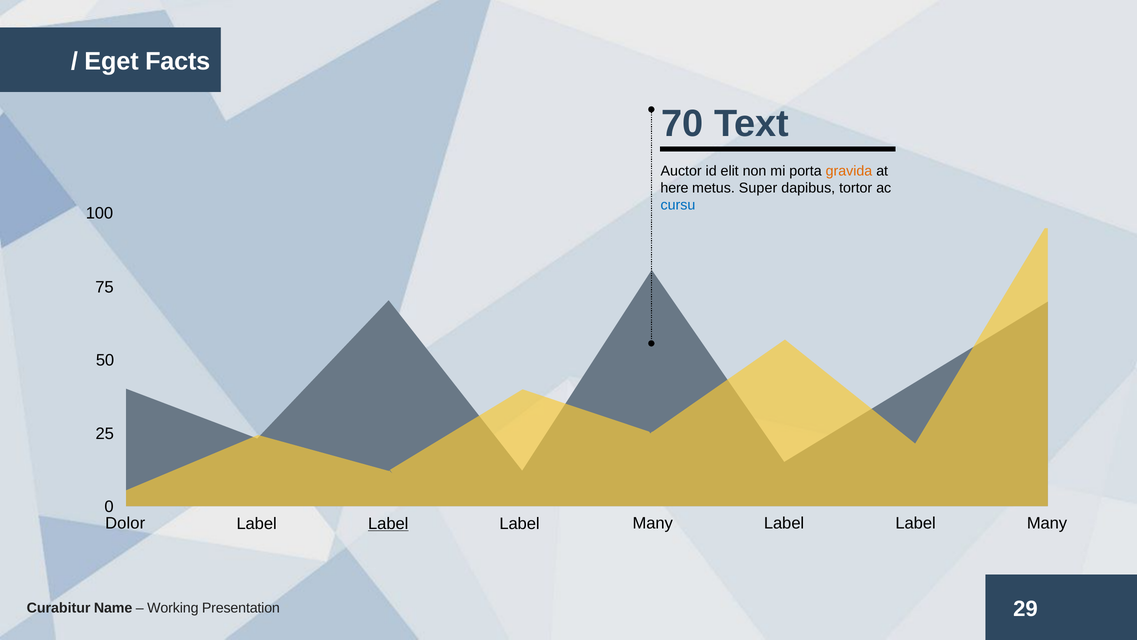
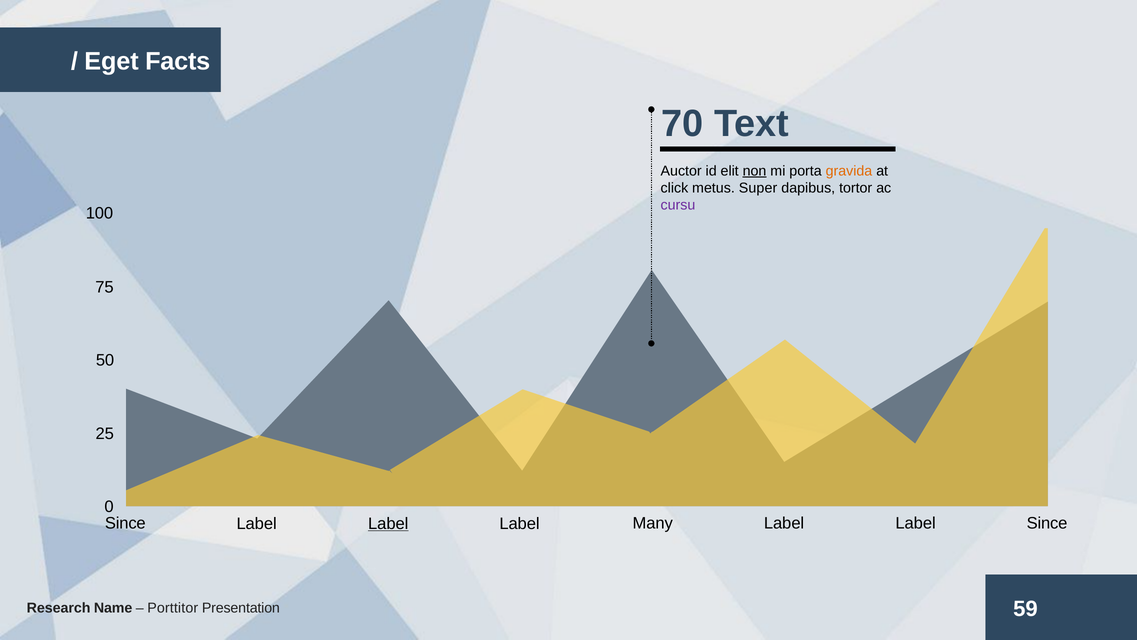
non underline: none -> present (755, 171)
here: here -> click (674, 188)
cursu colour: blue -> purple (678, 205)
Dolor: Dolor -> Since (125, 523)
Many: Many -> Since (1047, 523)
Curabitur: Curabitur -> Research (59, 608)
Working: Working -> Porttitor (173, 608)
29: 29 -> 59 (1025, 609)
